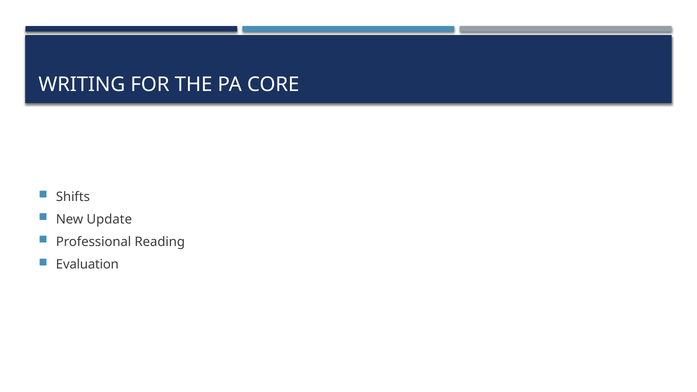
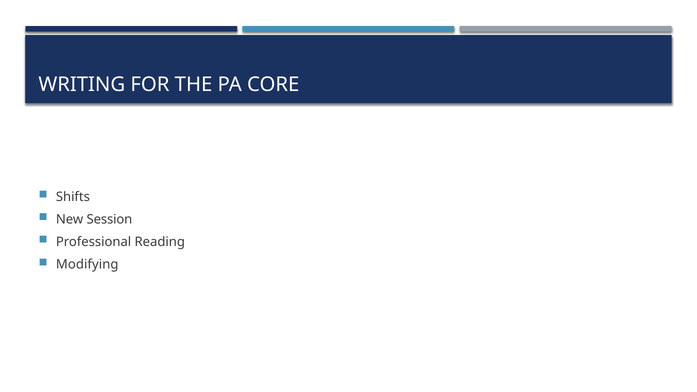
Update: Update -> Session (109, 219)
Evaluation: Evaluation -> Modifying (87, 265)
